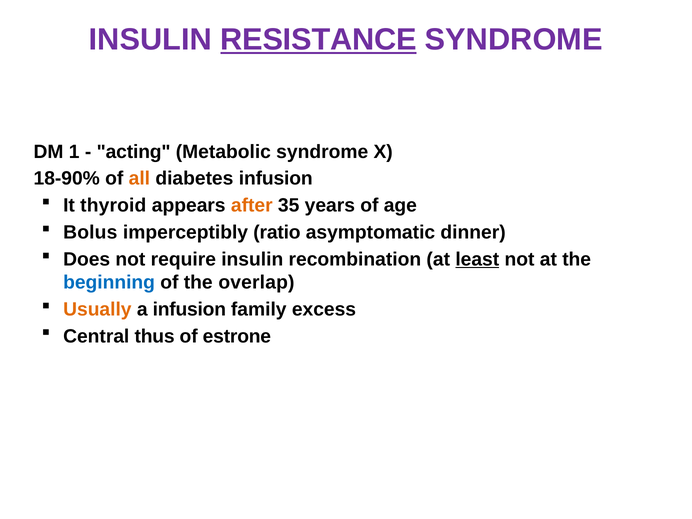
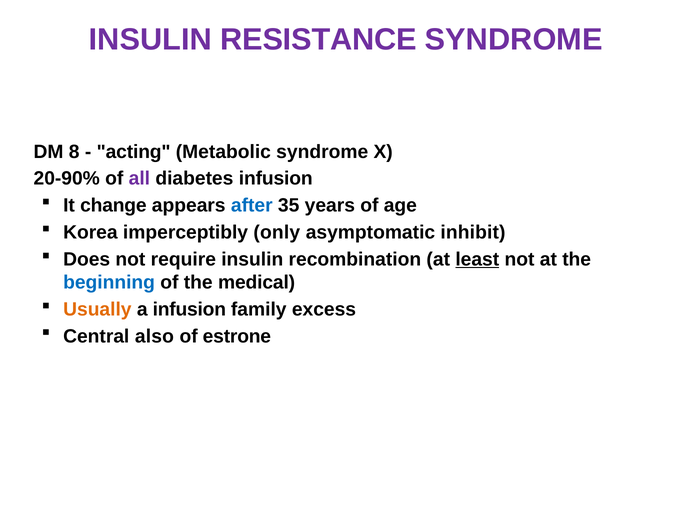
RESISTANCE underline: present -> none (318, 40)
1: 1 -> 8 (74, 152)
18-90%: 18-90% -> 20-90% (67, 179)
all colour: orange -> purple (139, 179)
thyroid: thyroid -> change (113, 206)
after colour: orange -> blue (252, 206)
Bolus: Bolus -> Korea (90, 232)
ratio: ratio -> only (277, 232)
dinner: dinner -> inhibit (473, 232)
overlap: overlap -> medical (257, 282)
thus: thus -> also (154, 336)
